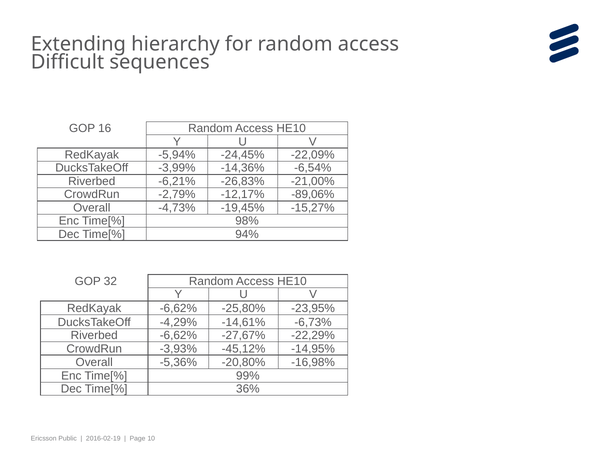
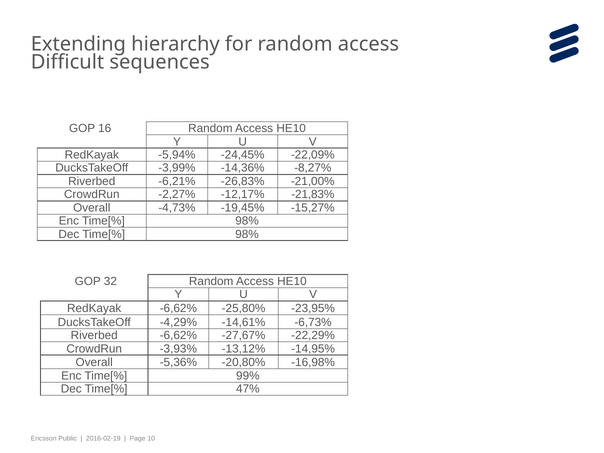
-6,54%: -6,54% -> -8,27% (313, 168)
-2,79%: -2,79% -> -2,27% (177, 195)
-89,06%: -89,06% -> -21,83% (313, 195)
Dec Time[% 94%: 94% -> 98% (247, 234)
-45,12%: -45,12% -> -13,12% (244, 349)
36%: 36% -> 47% (248, 389)
